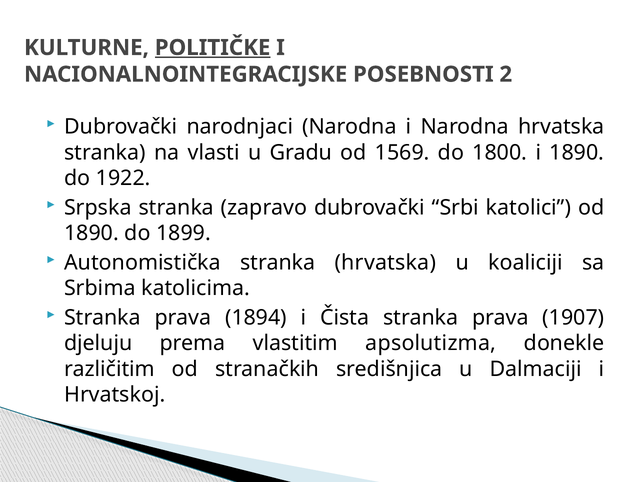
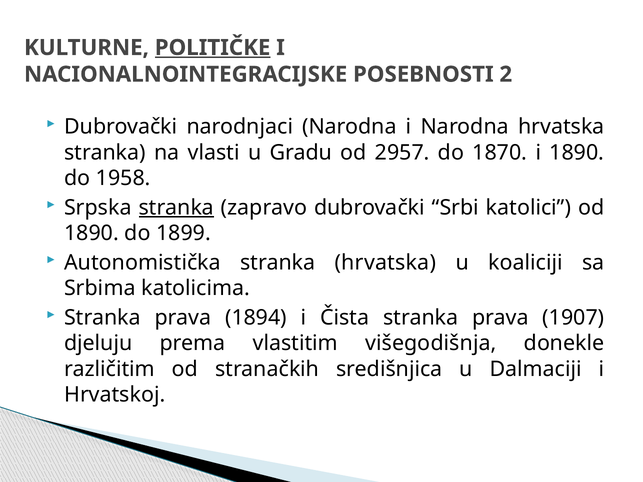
1569: 1569 -> 2957 (402, 153)
1800: 1800 -> 1870 (500, 153)
1922: 1922 -> 1958 (123, 178)
stranka underline: none -> present (176, 208)
apsolutizma: apsolutizma -> višegodišnja (431, 343)
